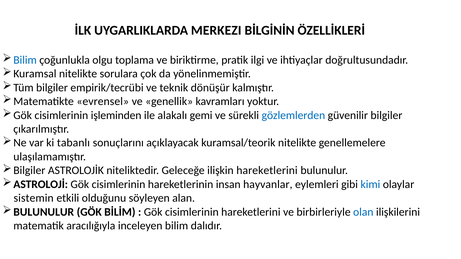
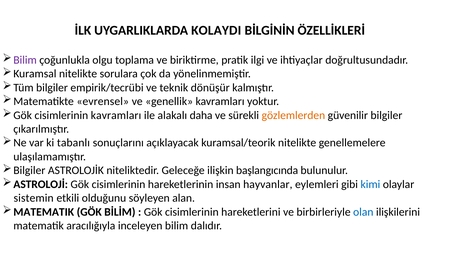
MERKEZI: MERKEZI -> KOLAYDI (216, 30)
Bilim colour: blue -> purple (25, 60)
cisimlerinin işleminden: işleminden -> kavramları (116, 115)
gemi: gemi -> daha (201, 115)
gözlemlerden colour: blue -> orange (293, 115)
ilişkin hareketlerini: hareketlerini -> başlangıcında (267, 171)
BULUNULUR: BULUNULUR -> MATEMATIK (44, 212)
